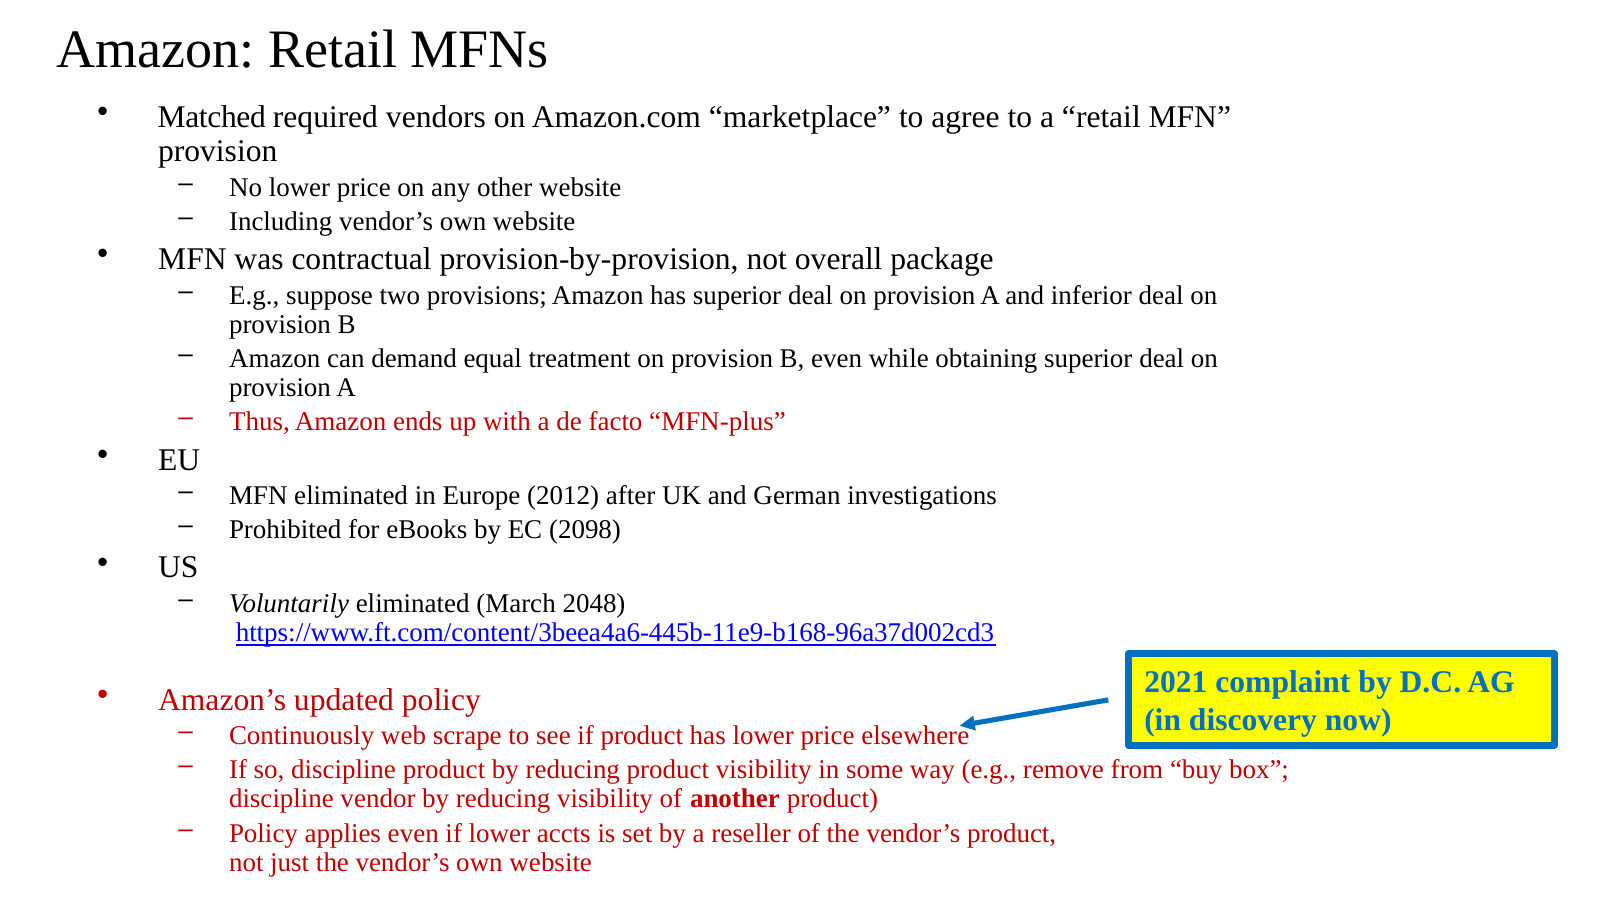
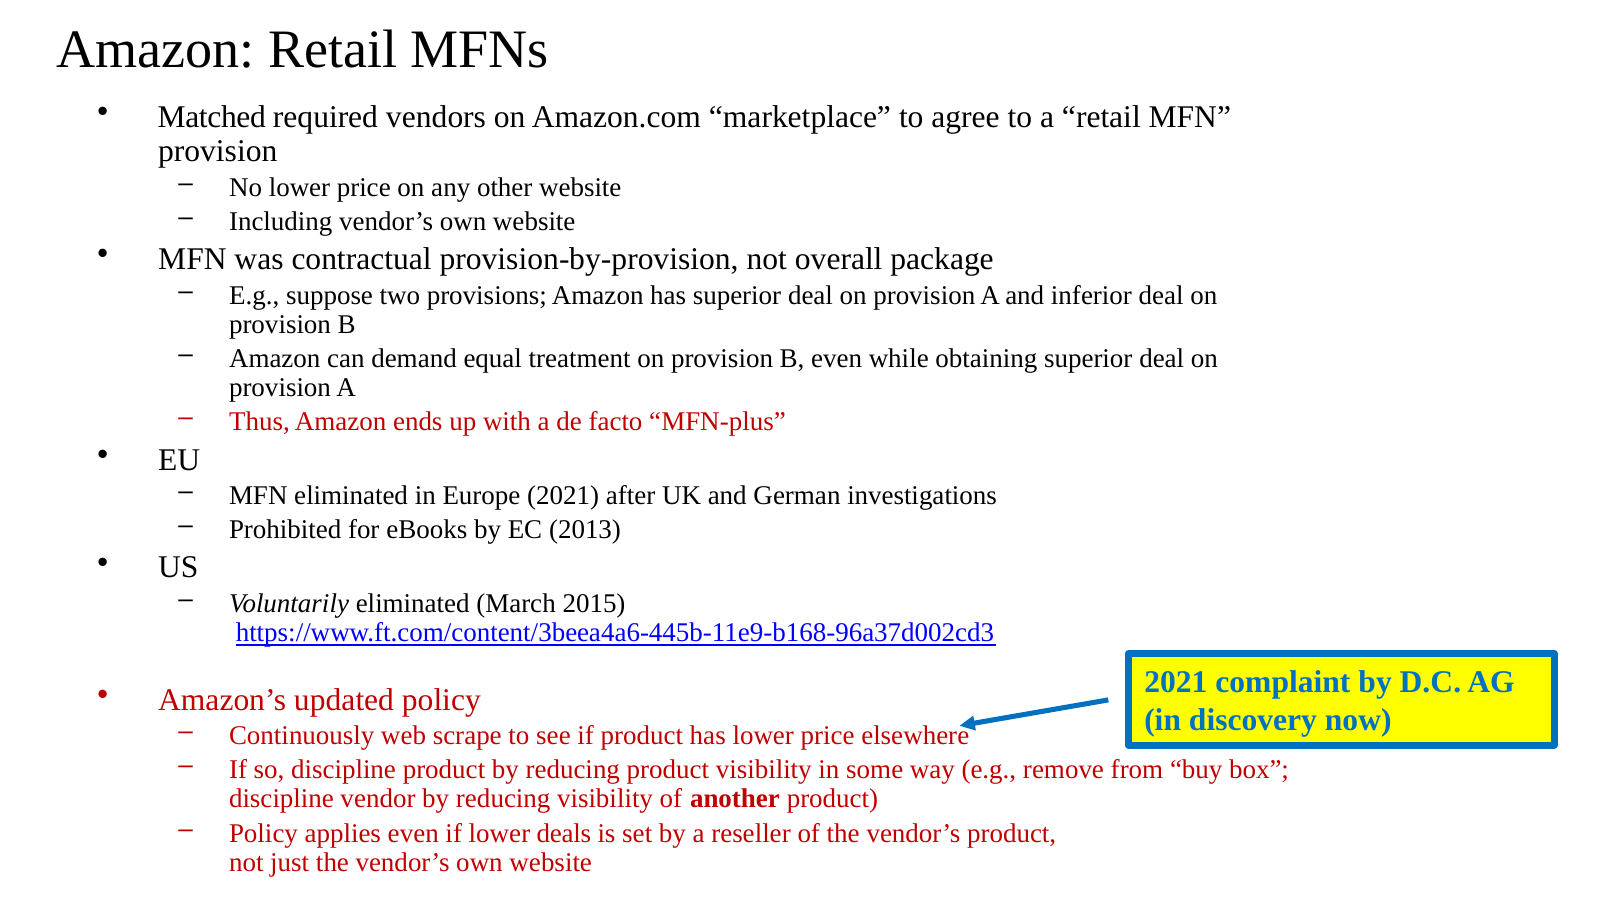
Europe 2012: 2012 -> 2021 (563, 495)
2098: 2098 -> 2013 (585, 529)
2048: 2048 -> 2015 (594, 603)
accts: accts -> deals (564, 833)
